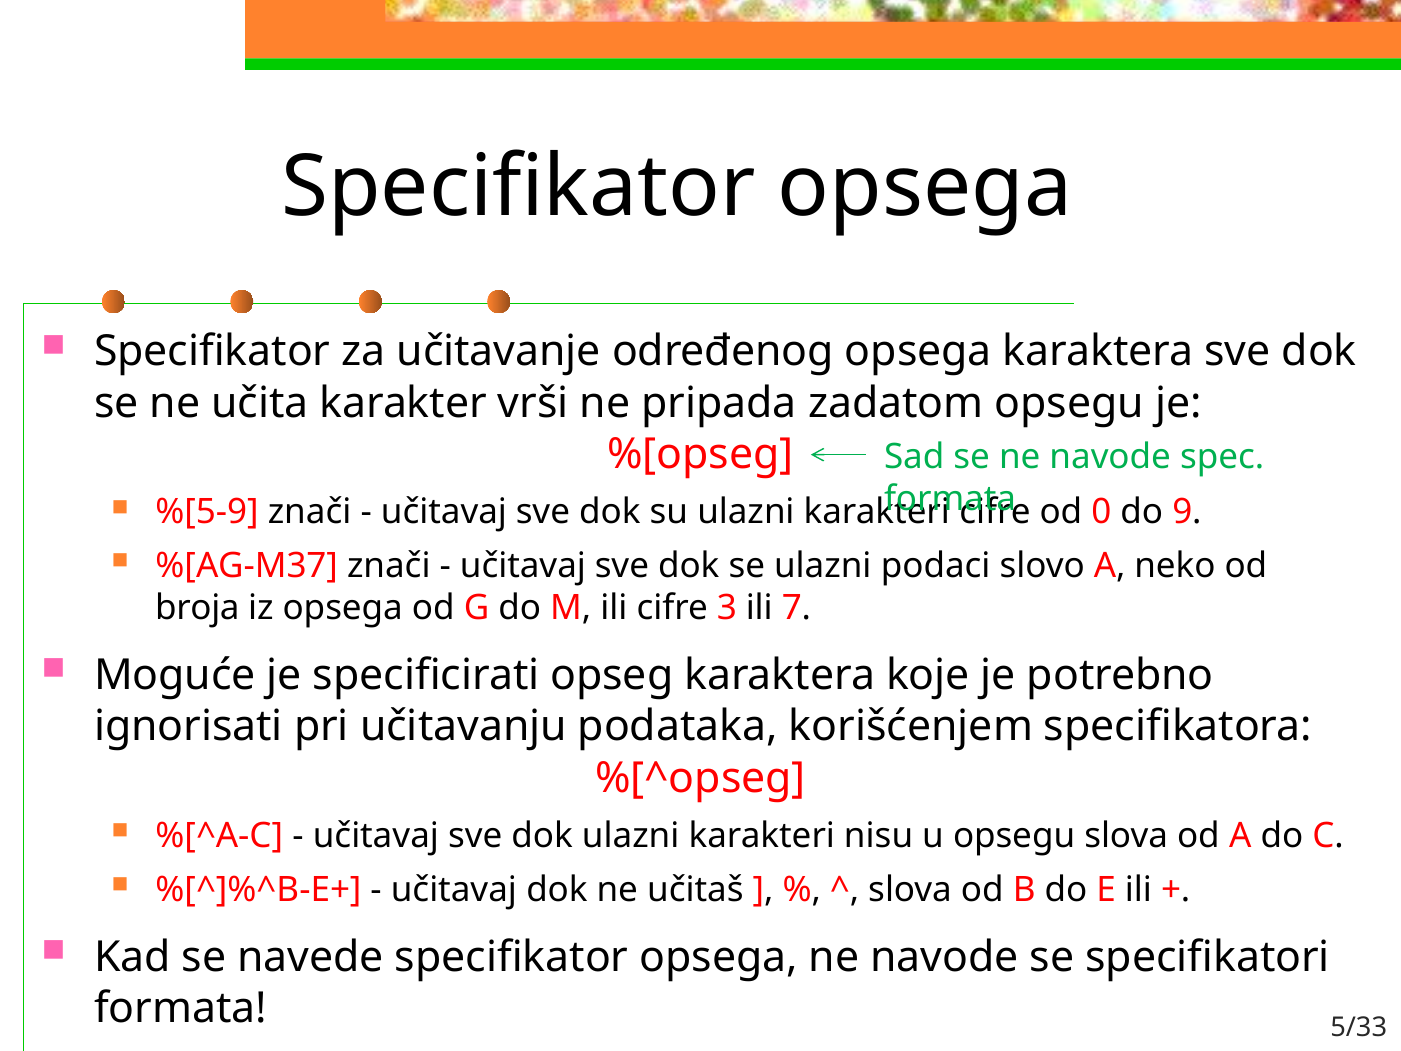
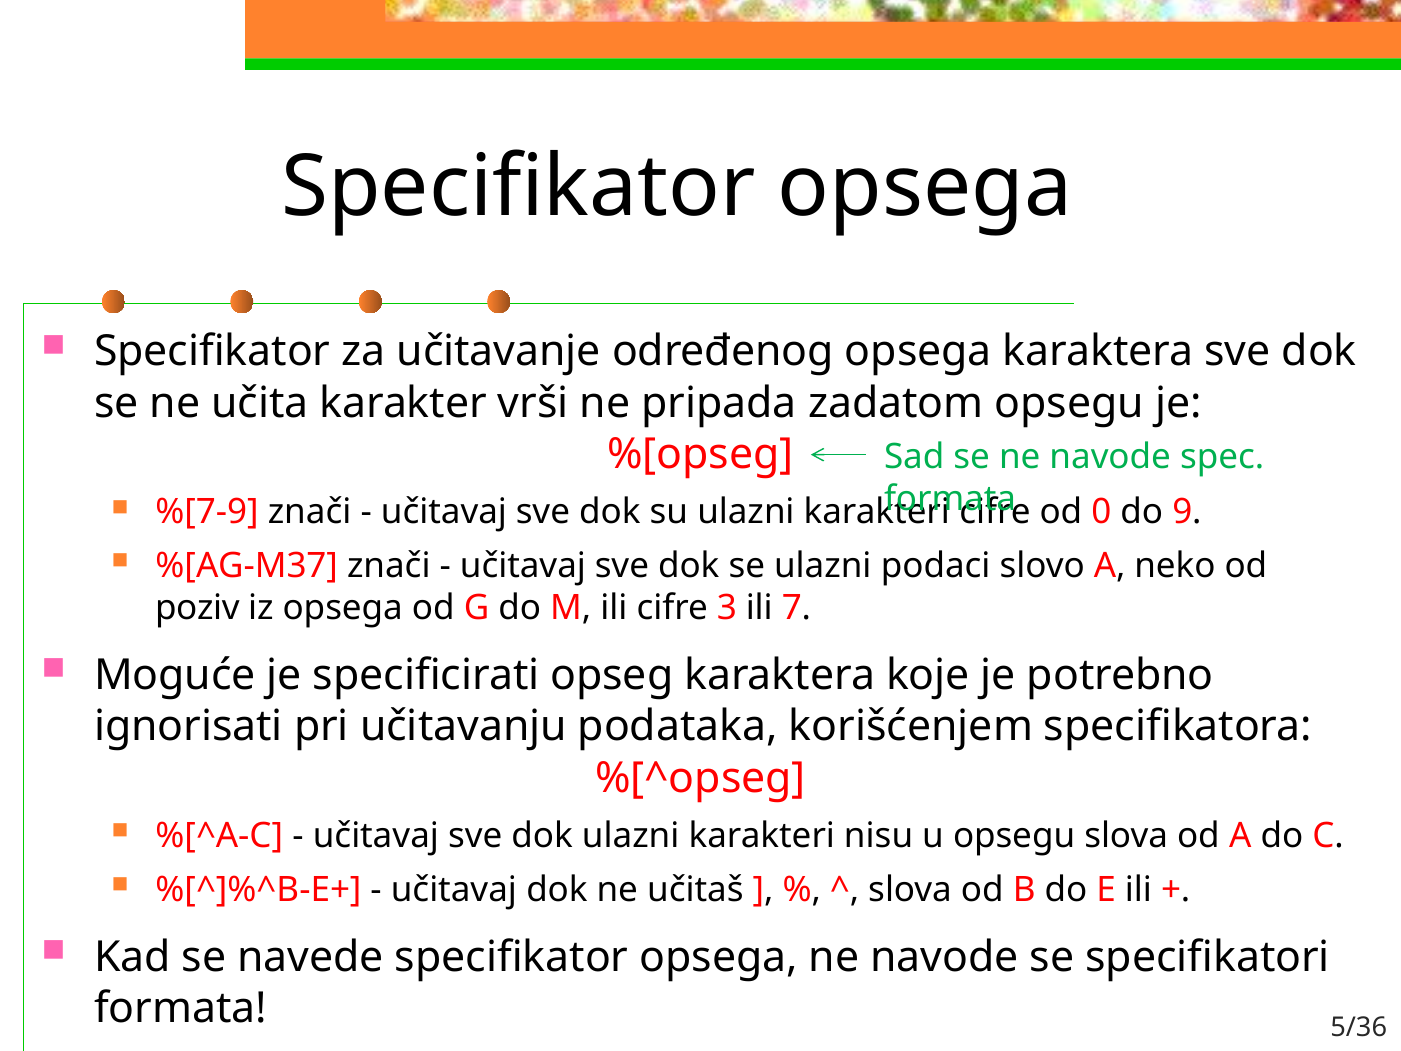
%[5-9: %[5-9 -> %[7-9 (207, 512)
broja: broja -> poziv (197, 608)
5/33: 5/33 -> 5/36 (1359, 1027)
